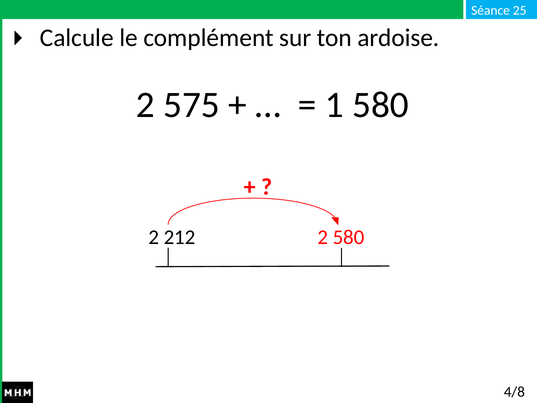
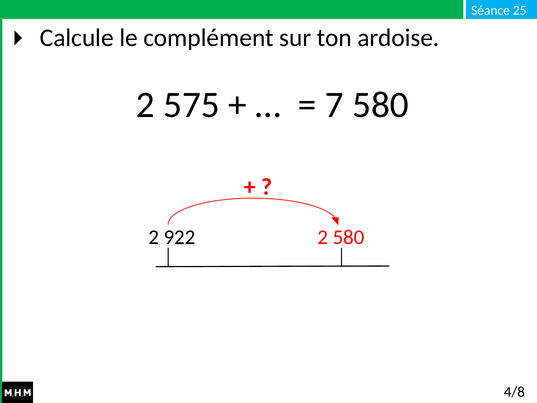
1: 1 -> 7 (334, 105)
212: 212 -> 922 (180, 237)
